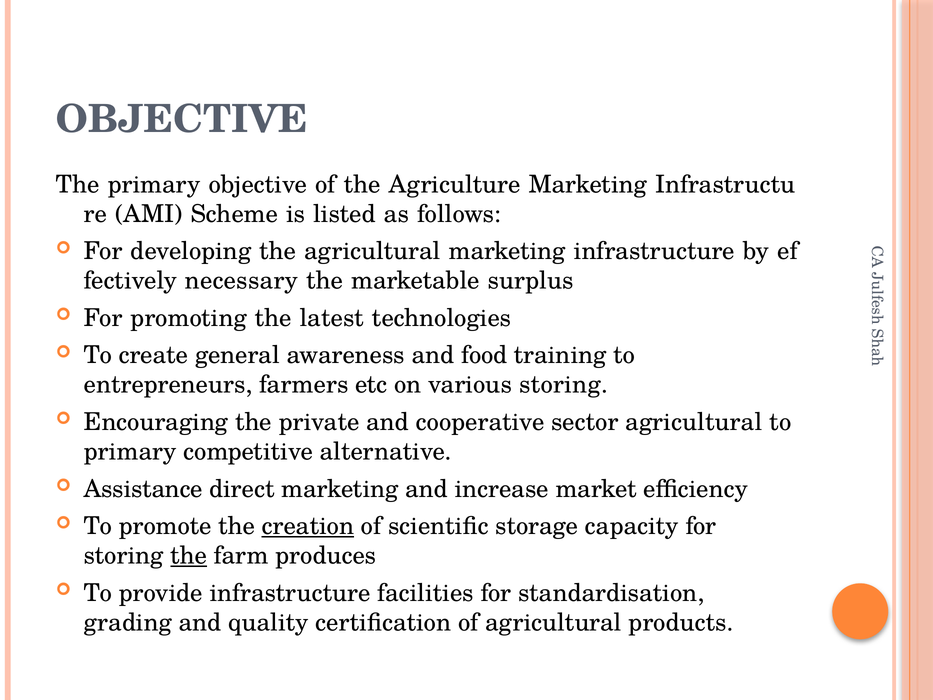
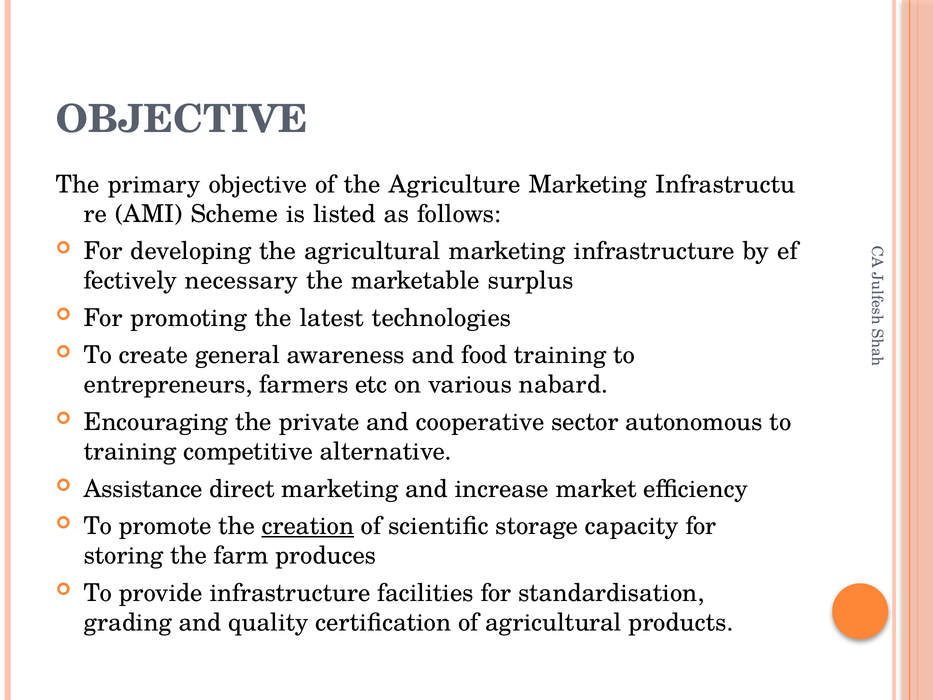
various storing: storing -> nabard (564, 385)
sector agricultural: agricultural -> autonomous (694, 422)
primary: primary -> training (130, 451)
the underline: present -> none (189, 555)
